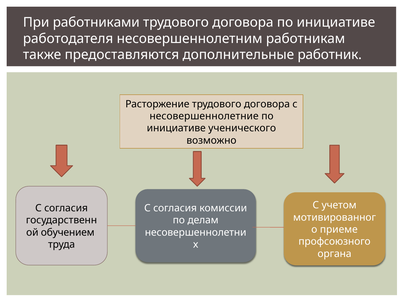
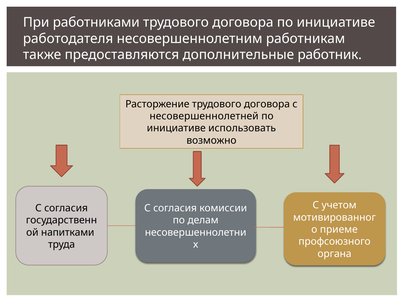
несовершеннолетние: несовершеннолетние -> несовершеннолетней (204, 116)
ученического: ученического -> использовать (242, 128)
обучением: обучением -> напитками (68, 232)
